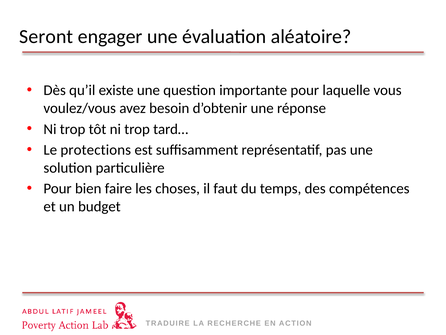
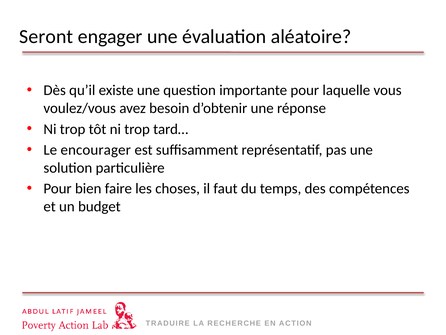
protections: protections -> encourager (96, 150)
